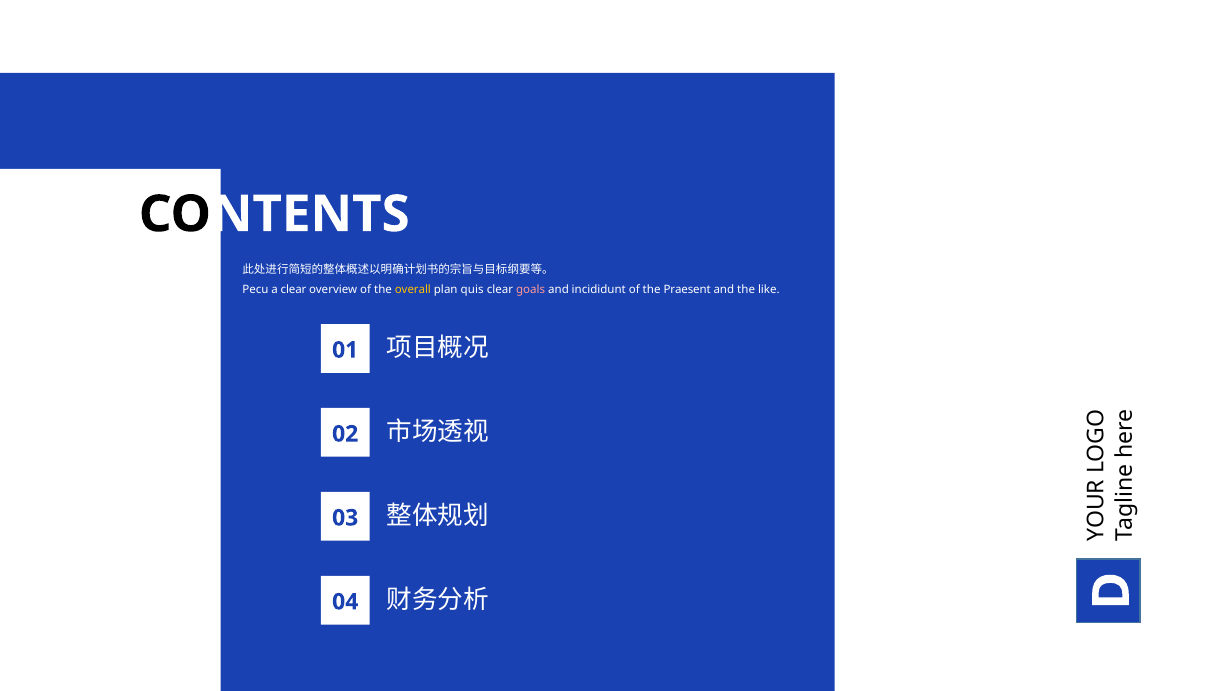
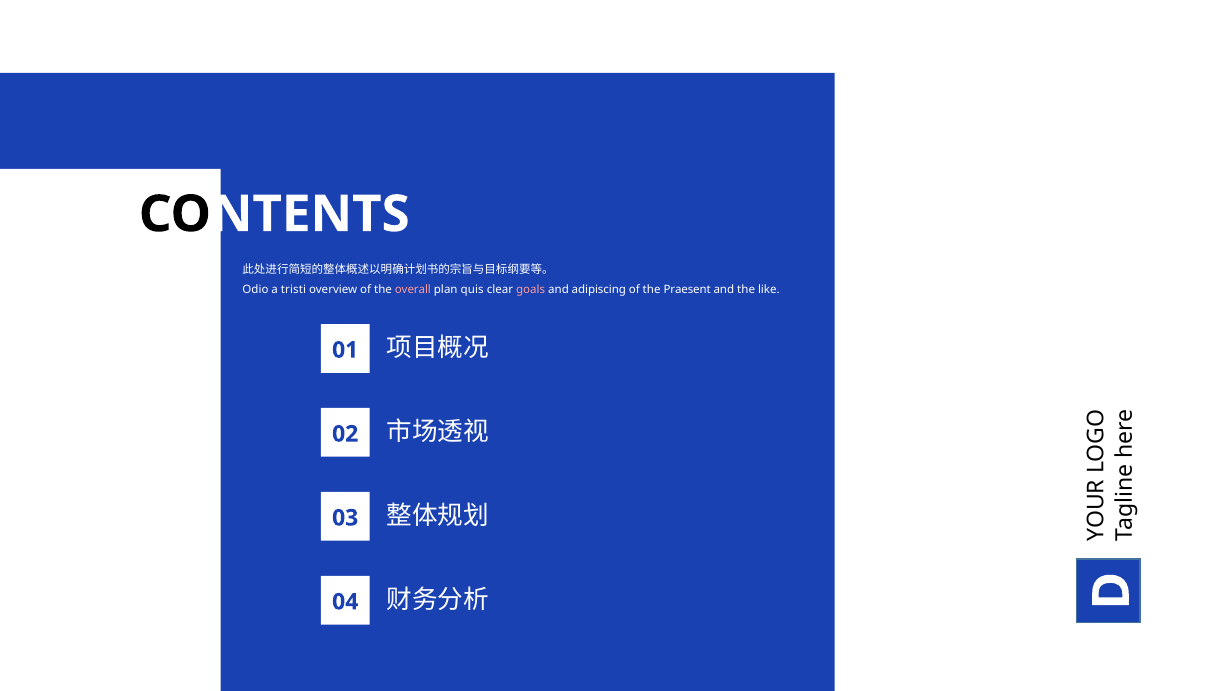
Pecu: Pecu -> Odio (255, 290)
a clear: clear -> tristi (293, 290)
overall colour: yellow -> pink (413, 290)
incididunt: incididunt -> adipiscing (599, 290)
